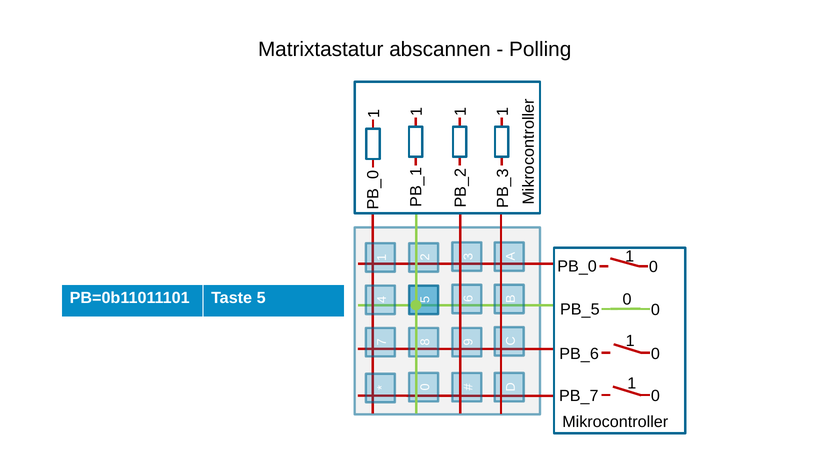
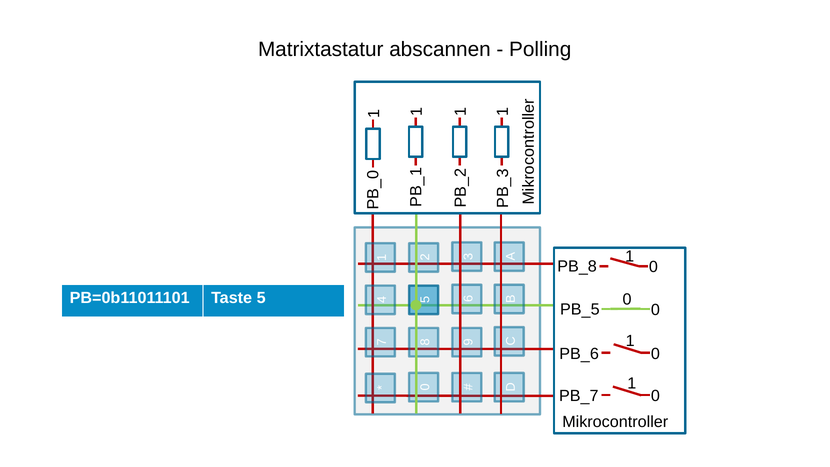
PB_0: PB_0 -> PB_8 (577, 266)
